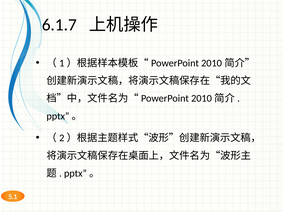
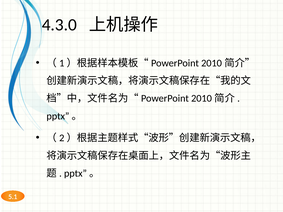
6.1.7: 6.1.7 -> 4.3.0 (59, 25)
